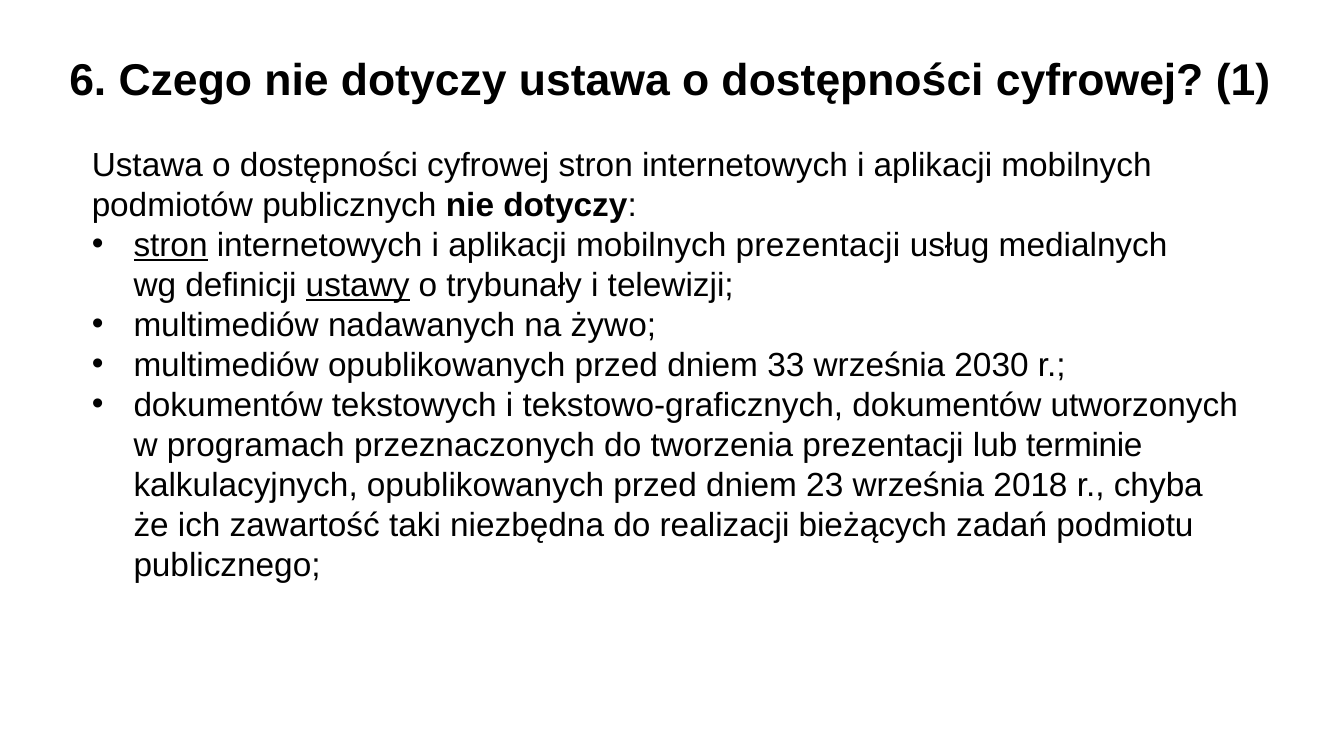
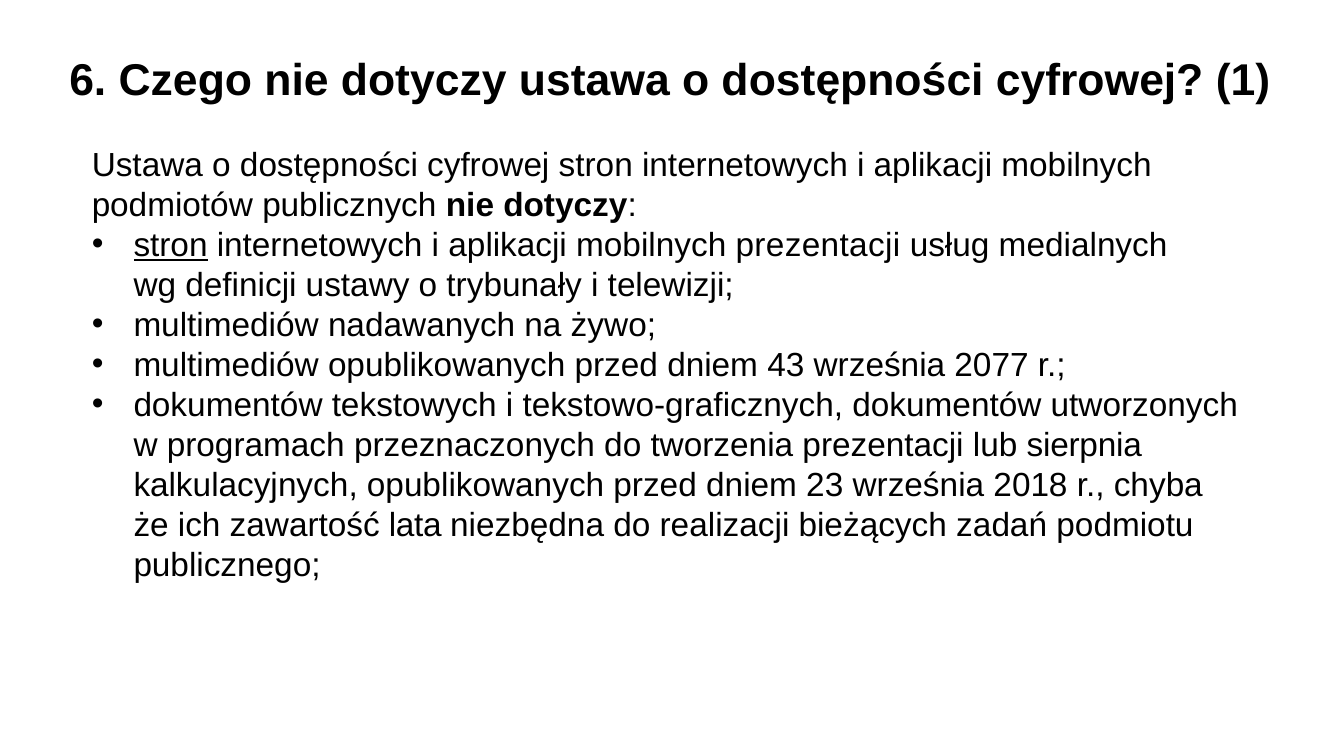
ustawy underline: present -> none (358, 285)
33: 33 -> 43 (786, 365)
2030: 2030 -> 2077 (992, 365)
terminie: terminie -> sierpnia (1084, 445)
taki: taki -> lata (415, 526)
